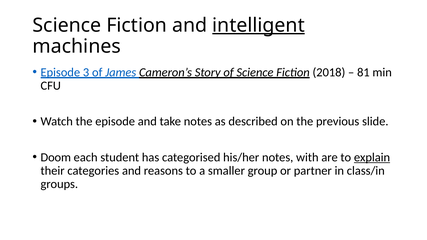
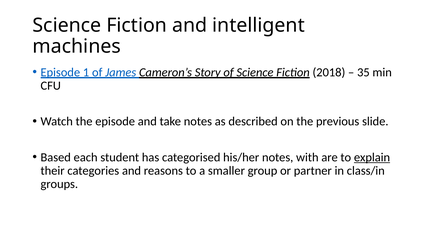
intelligent underline: present -> none (259, 25)
3: 3 -> 1 (86, 72)
81: 81 -> 35 (363, 72)
Doom: Doom -> Based (56, 157)
